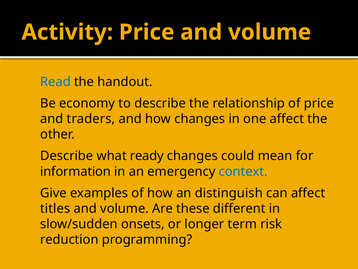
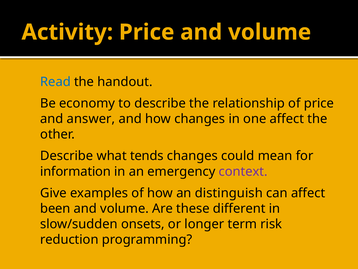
traders: traders -> answer (91, 119)
ready: ready -> tends (147, 156)
context colour: blue -> purple (243, 171)
titles: titles -> been (55, 208)
